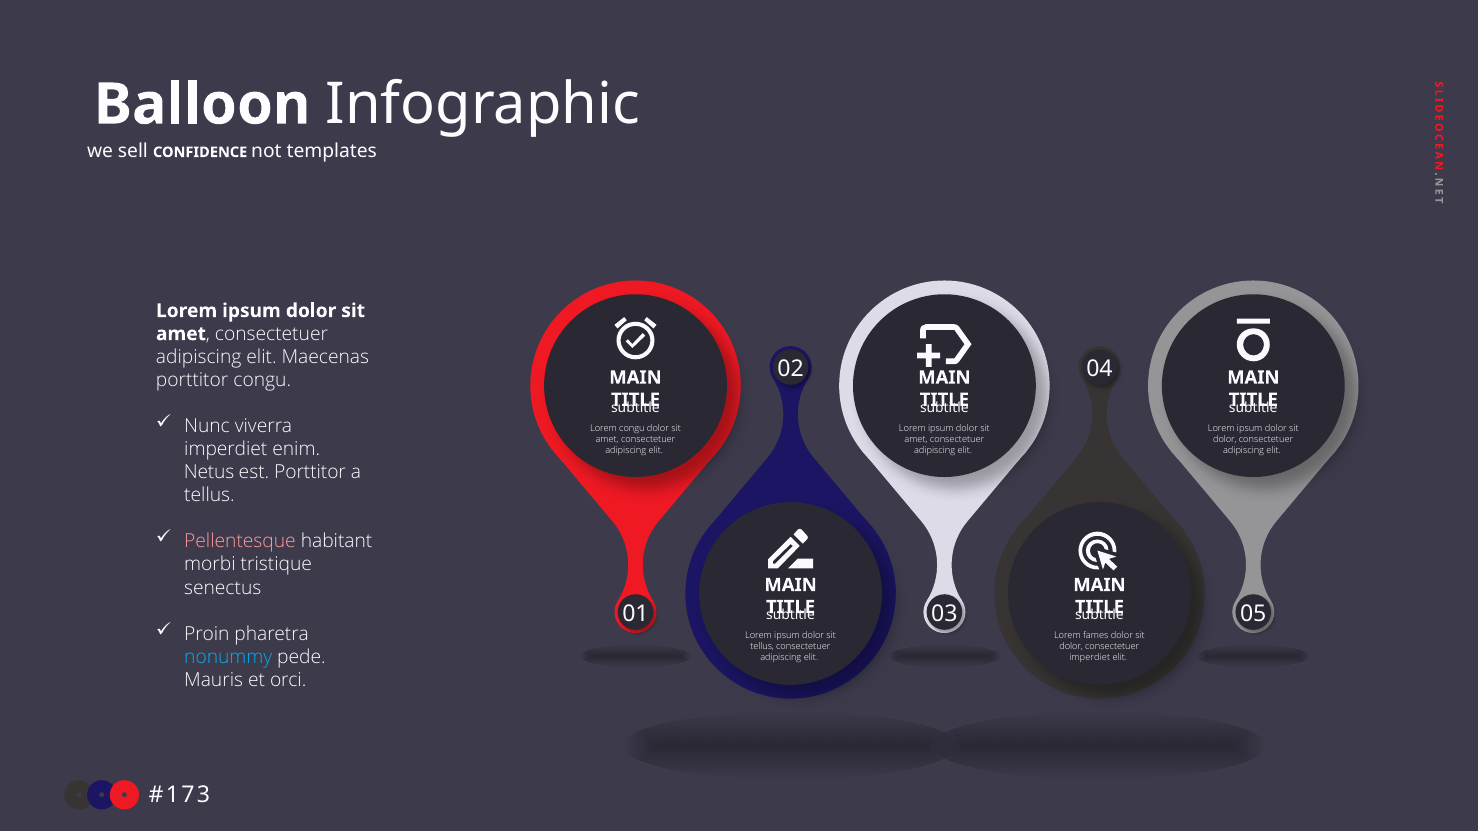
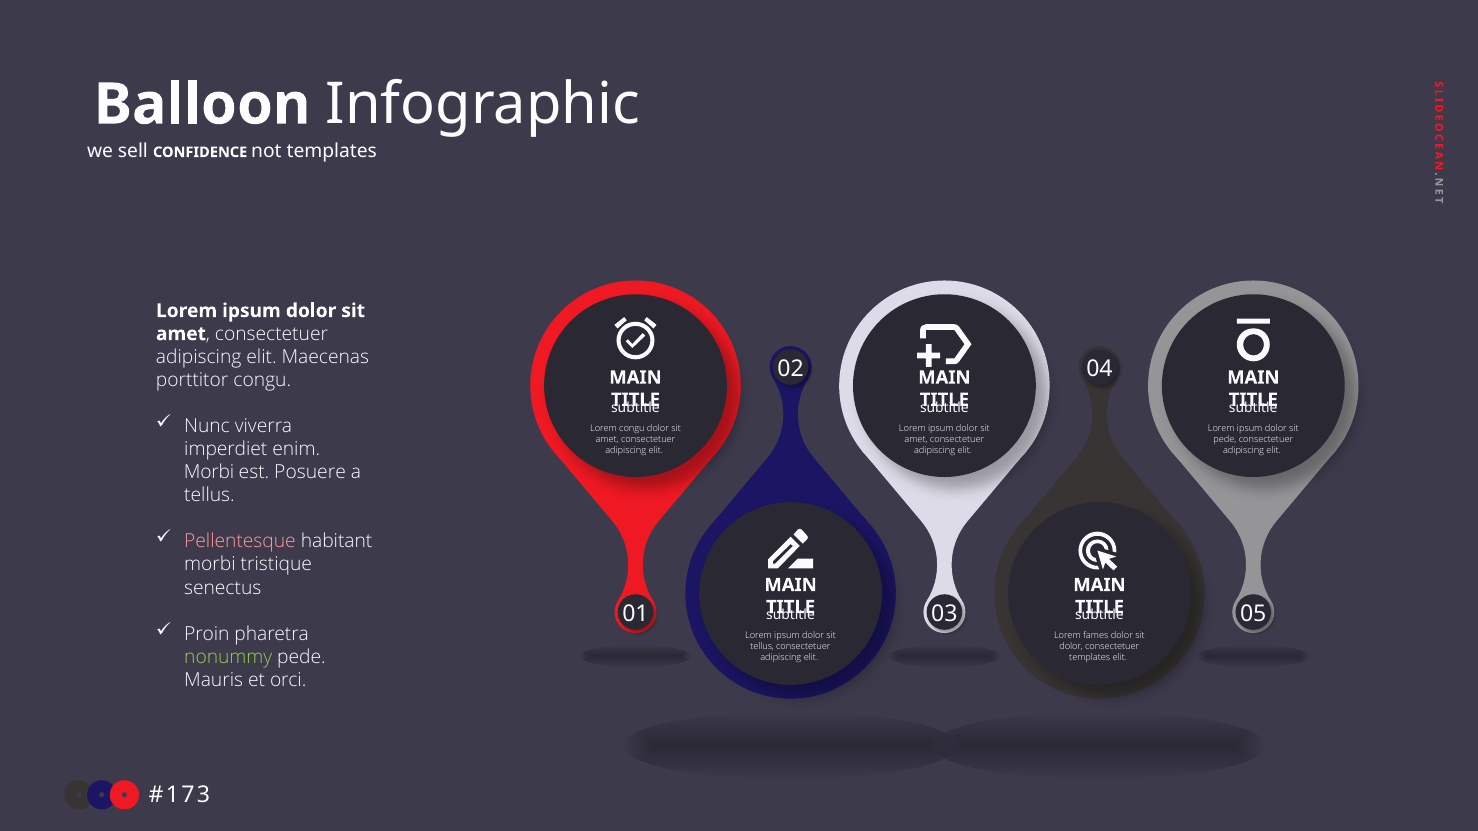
dolor: dolor -> pede (1225, 439)
Netus: Netus -> Morbi (209, 472)
est Porttitor: Porttitor -> Posuere (310, 472)
nonummy colour: light blue -> light green (228, 657)
imperdiet: imperdiet -> templates (1090, 658)
